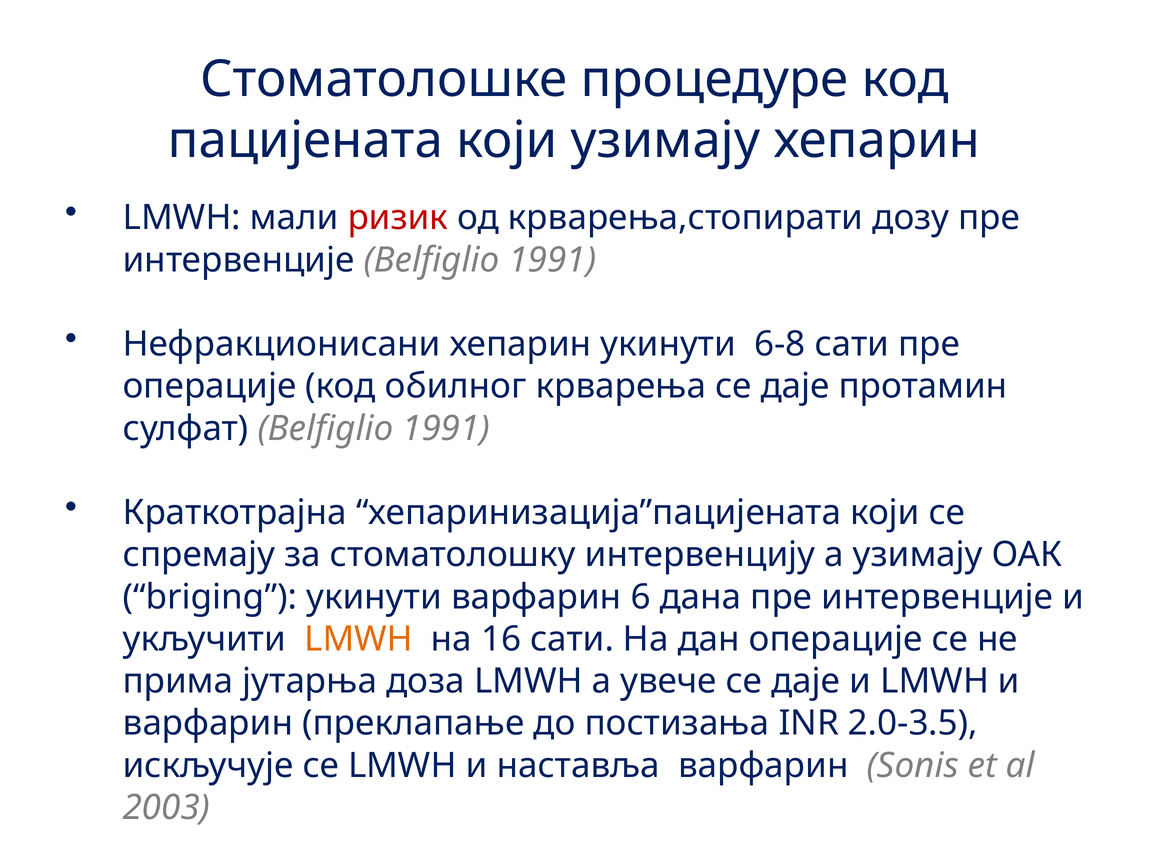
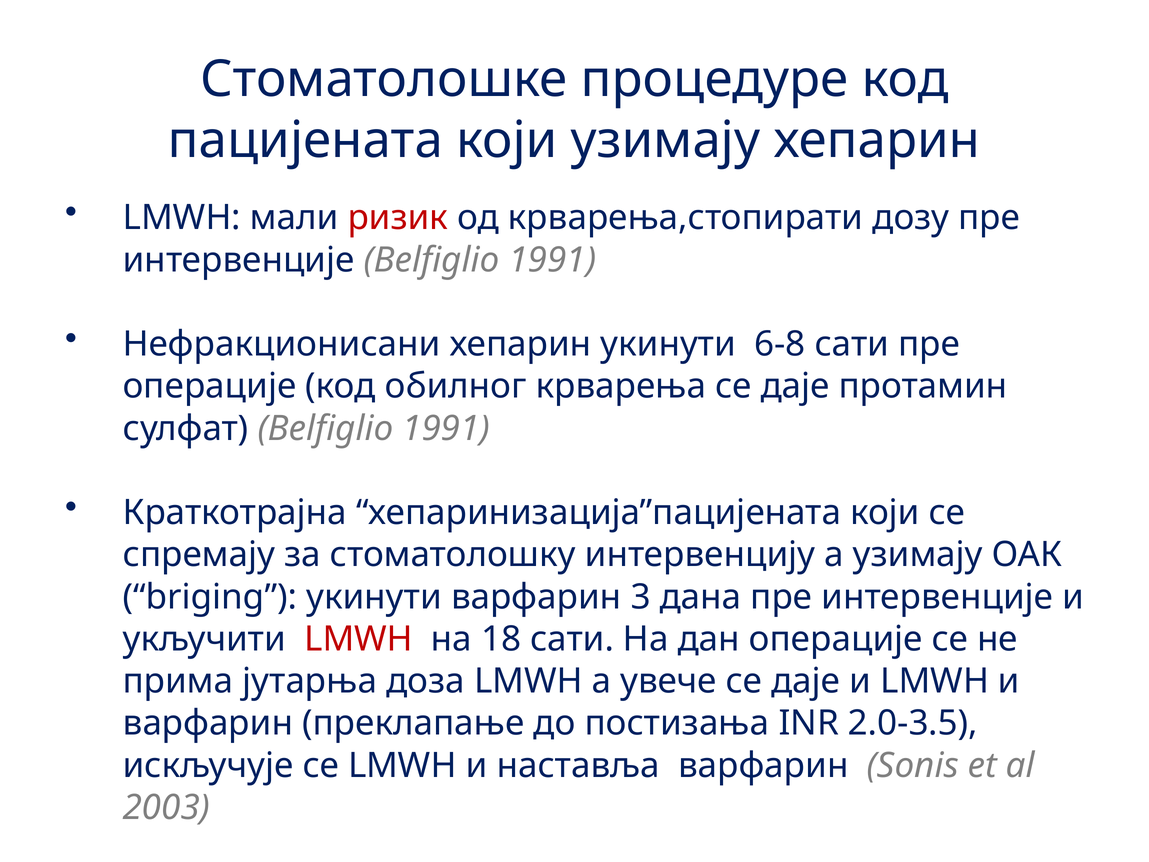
6: 6 -> 3 (641, 597)
LMWH colour: orange -> red (359, 639)
16: 16 -> 18 (501, 639)
